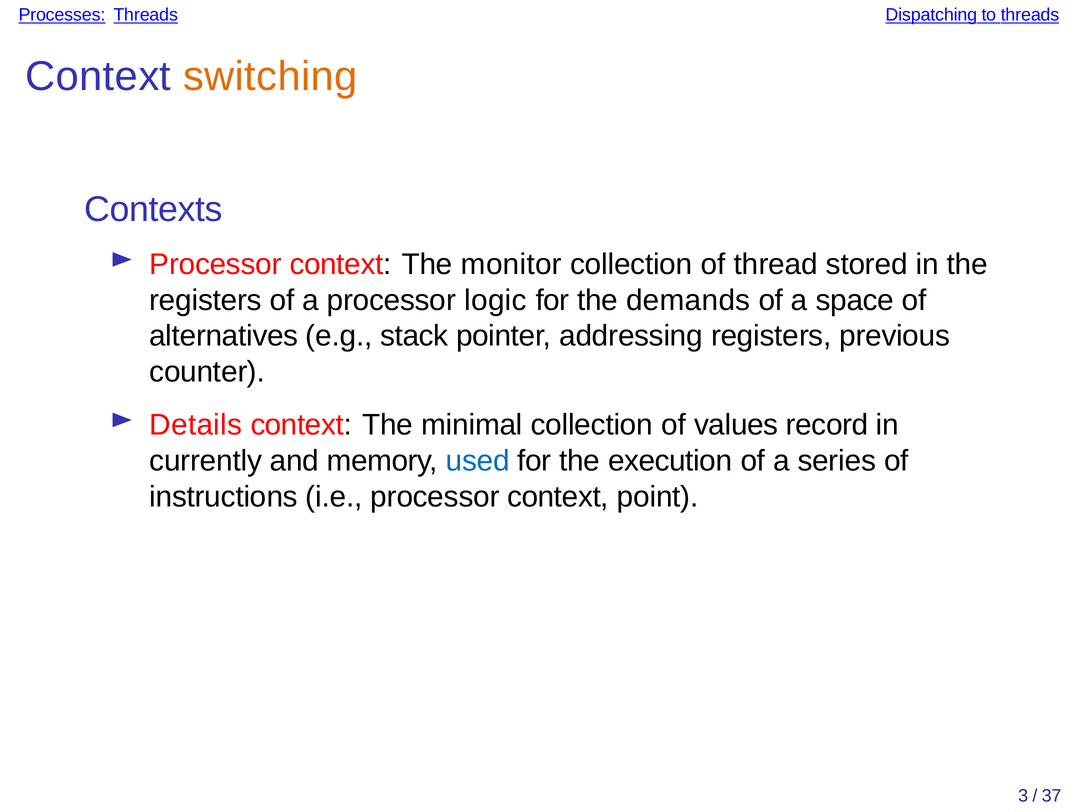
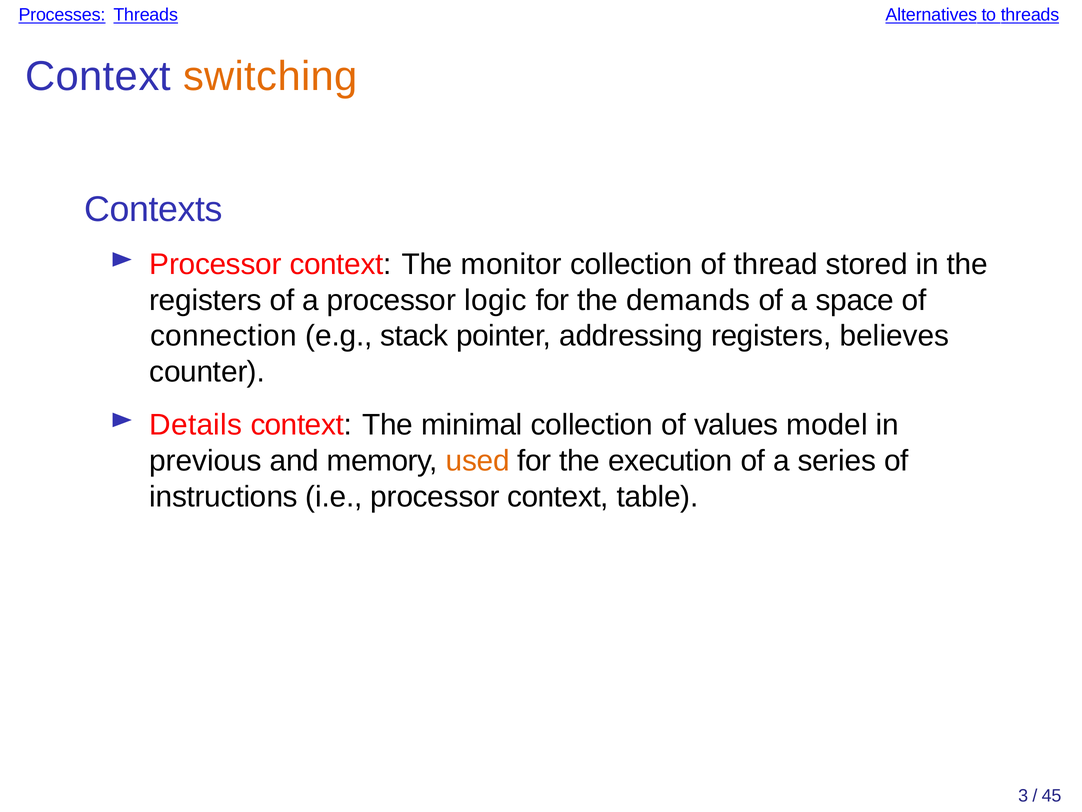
Dispatching: Dispatching -> Alternatives (931, 15)
alternatives: alternatives -> connection (223, 336)
previous: previous -> believes (895, 336)
record: record -> model (827, 425)
currently: currently -> previous (206, 461)
used colour: blue -> orange (478, 461)
point: point -> table (658, 497)
37: 37 -> 45 (1052, 796)
